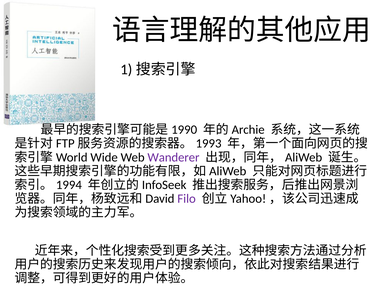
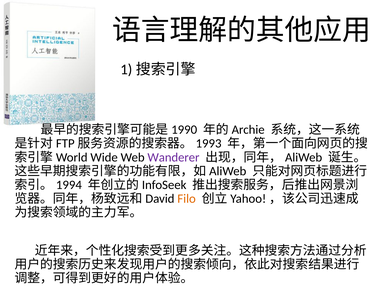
Filo colour: purple -> orange (187, 199)
